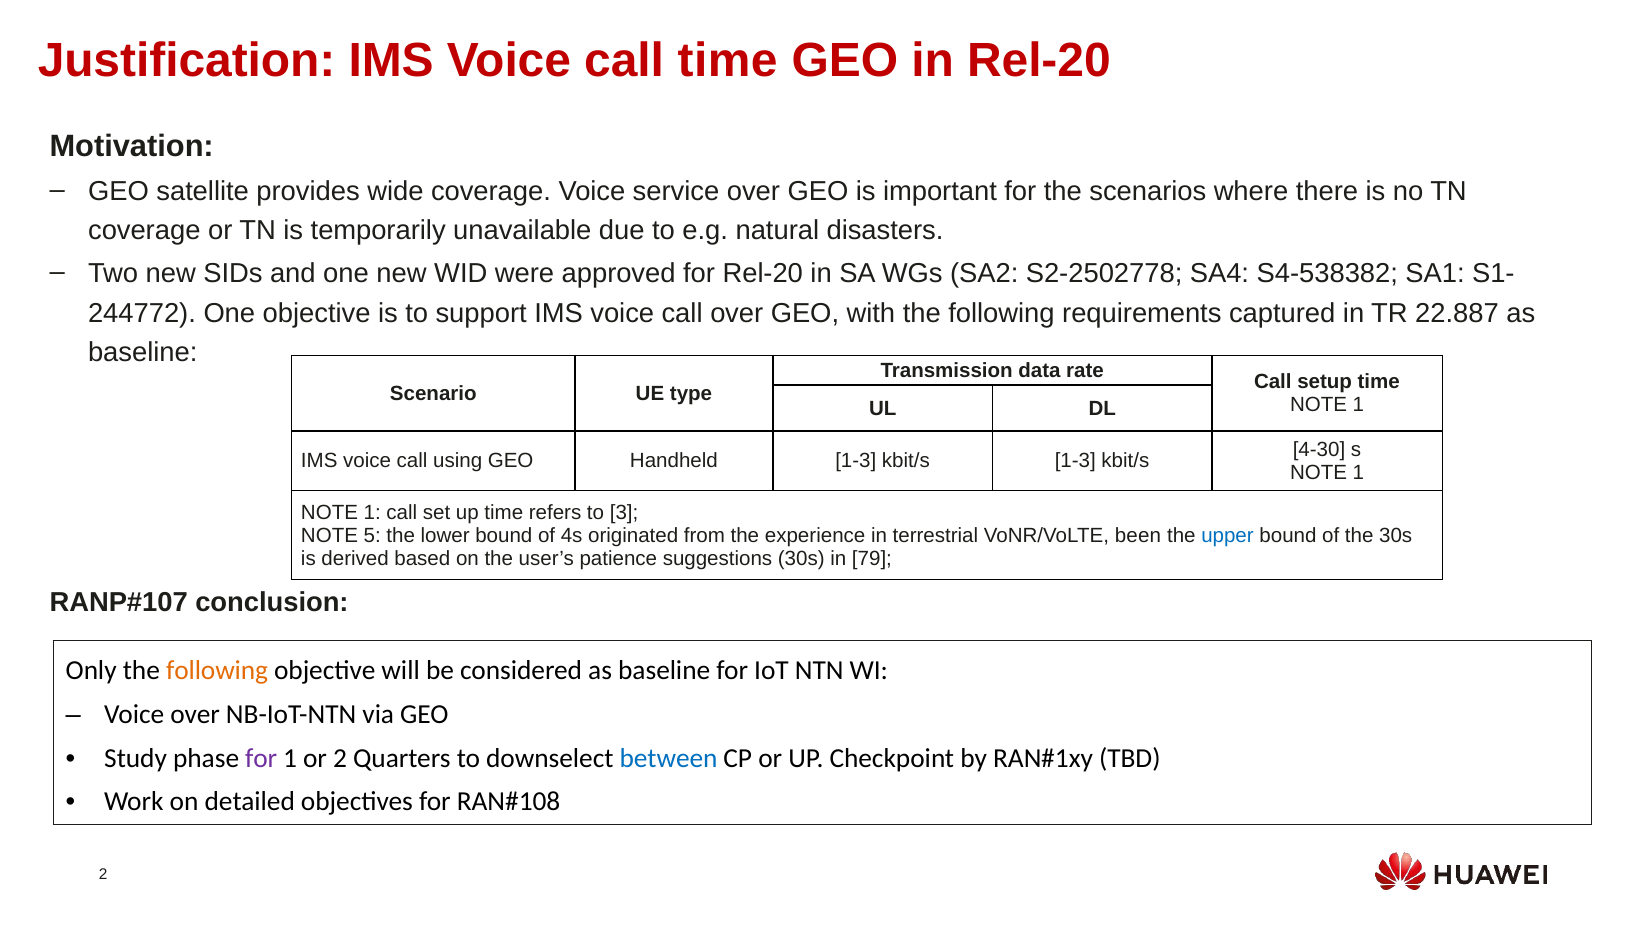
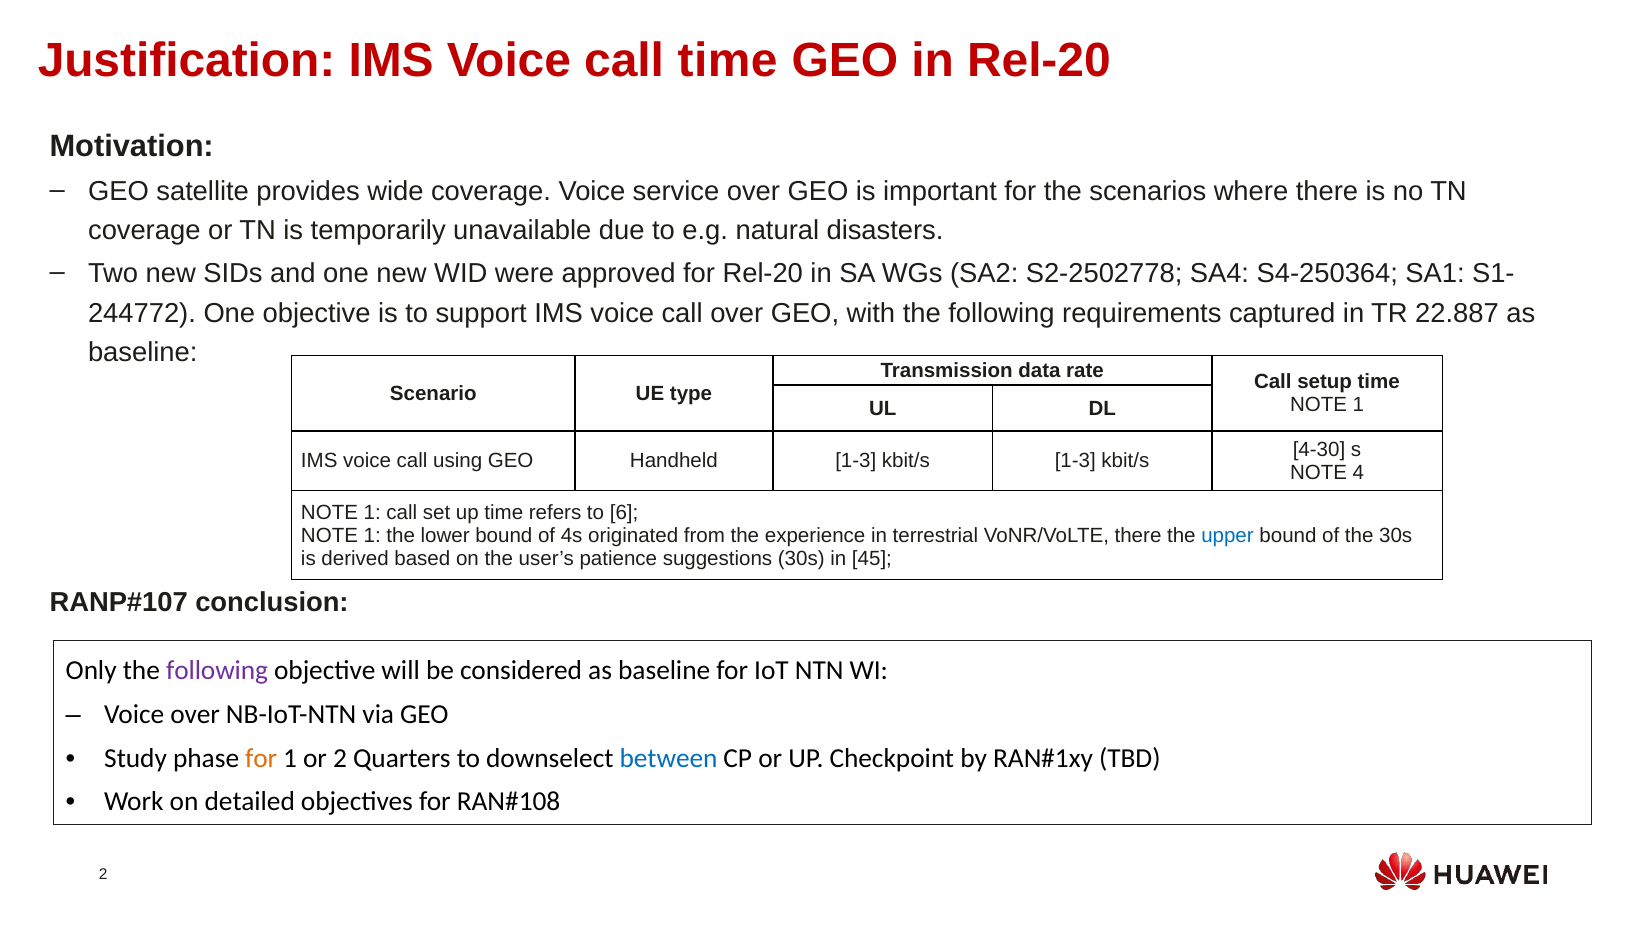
S4-538382: S4-538382 -> S4-250364 (1327, 274)
1: 1 -> 4 (1358, 473)
3: 3 -> 6 (624, 512)
5: 5 -> 1 (372, 535)
VoNR/VoLTE been: been -> there (1138, 535)
79: 79 -> 45 (872, 558)
following colour: orange -> purple (217, 671)
for colour: purple -> orange (261, 758)
